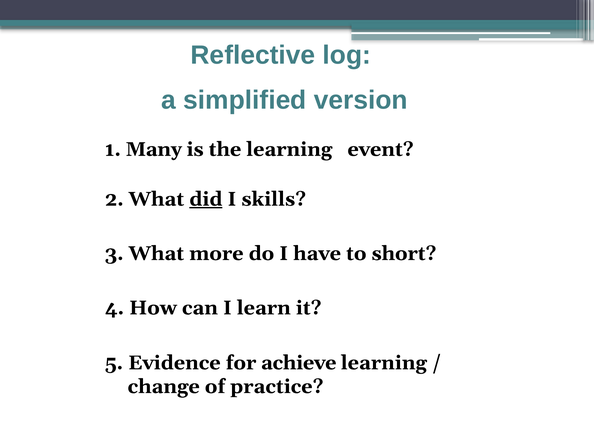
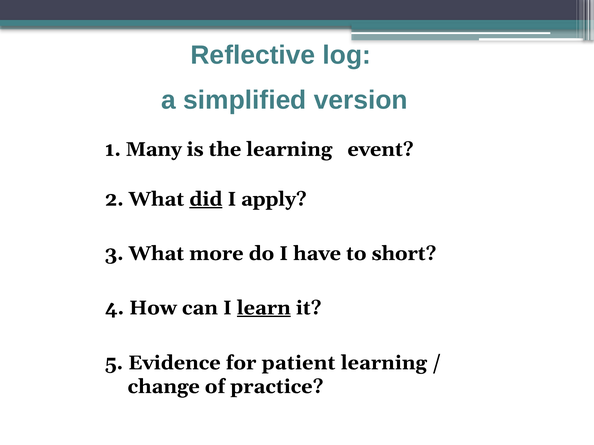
skills: skills -> apply (274, 199)
learn underline: none -> present (264, 308)
achieve: achieve -> patient (299, 363)
